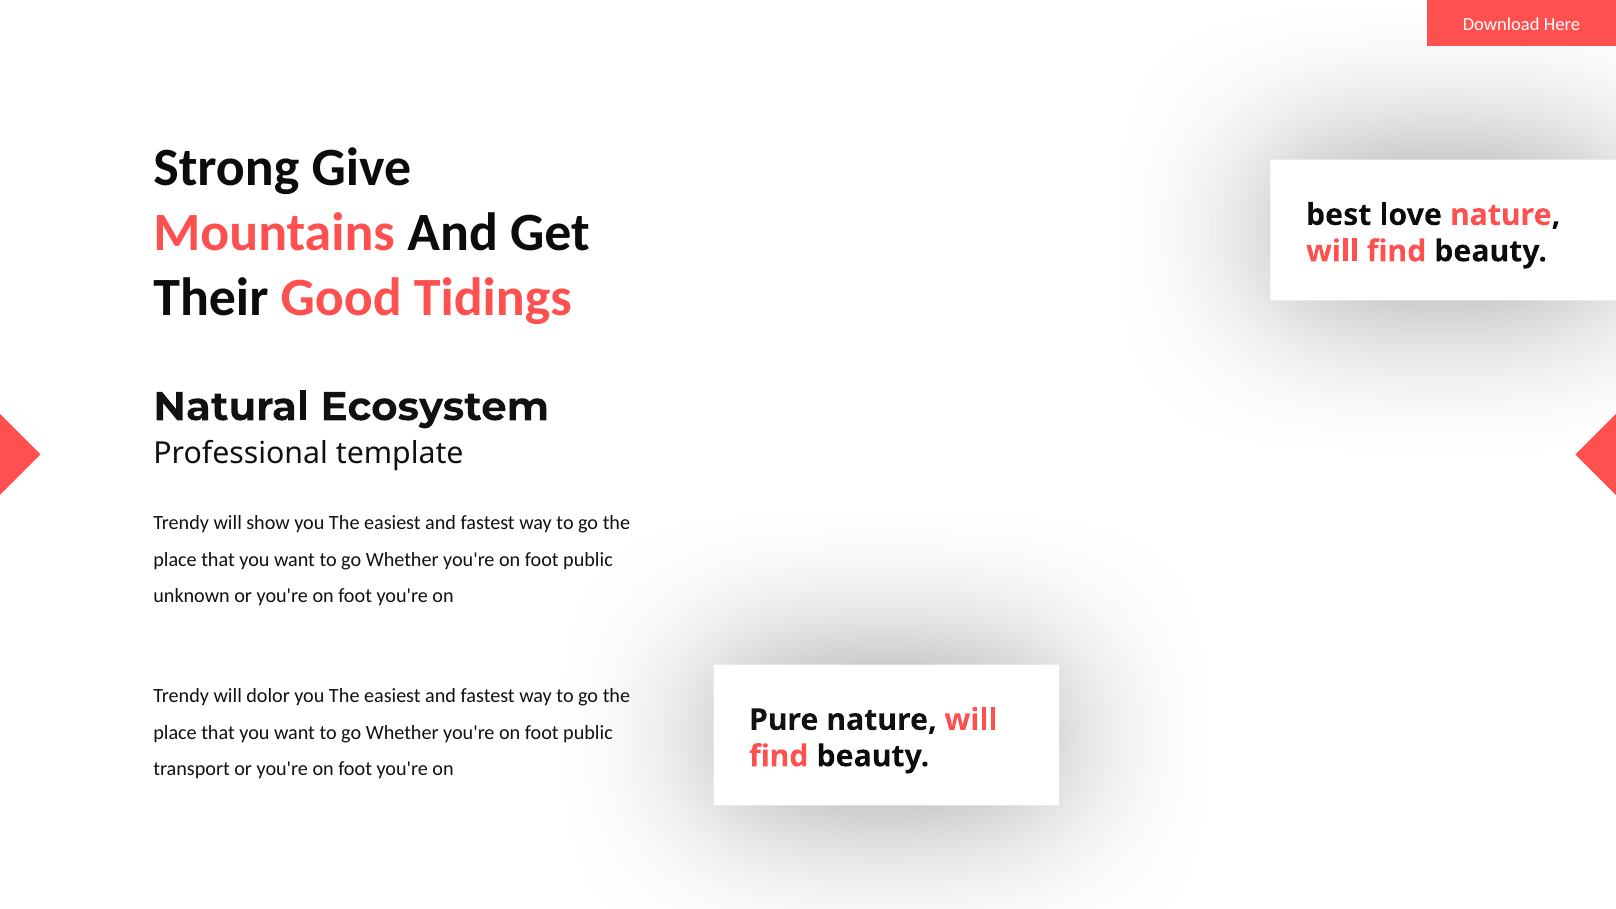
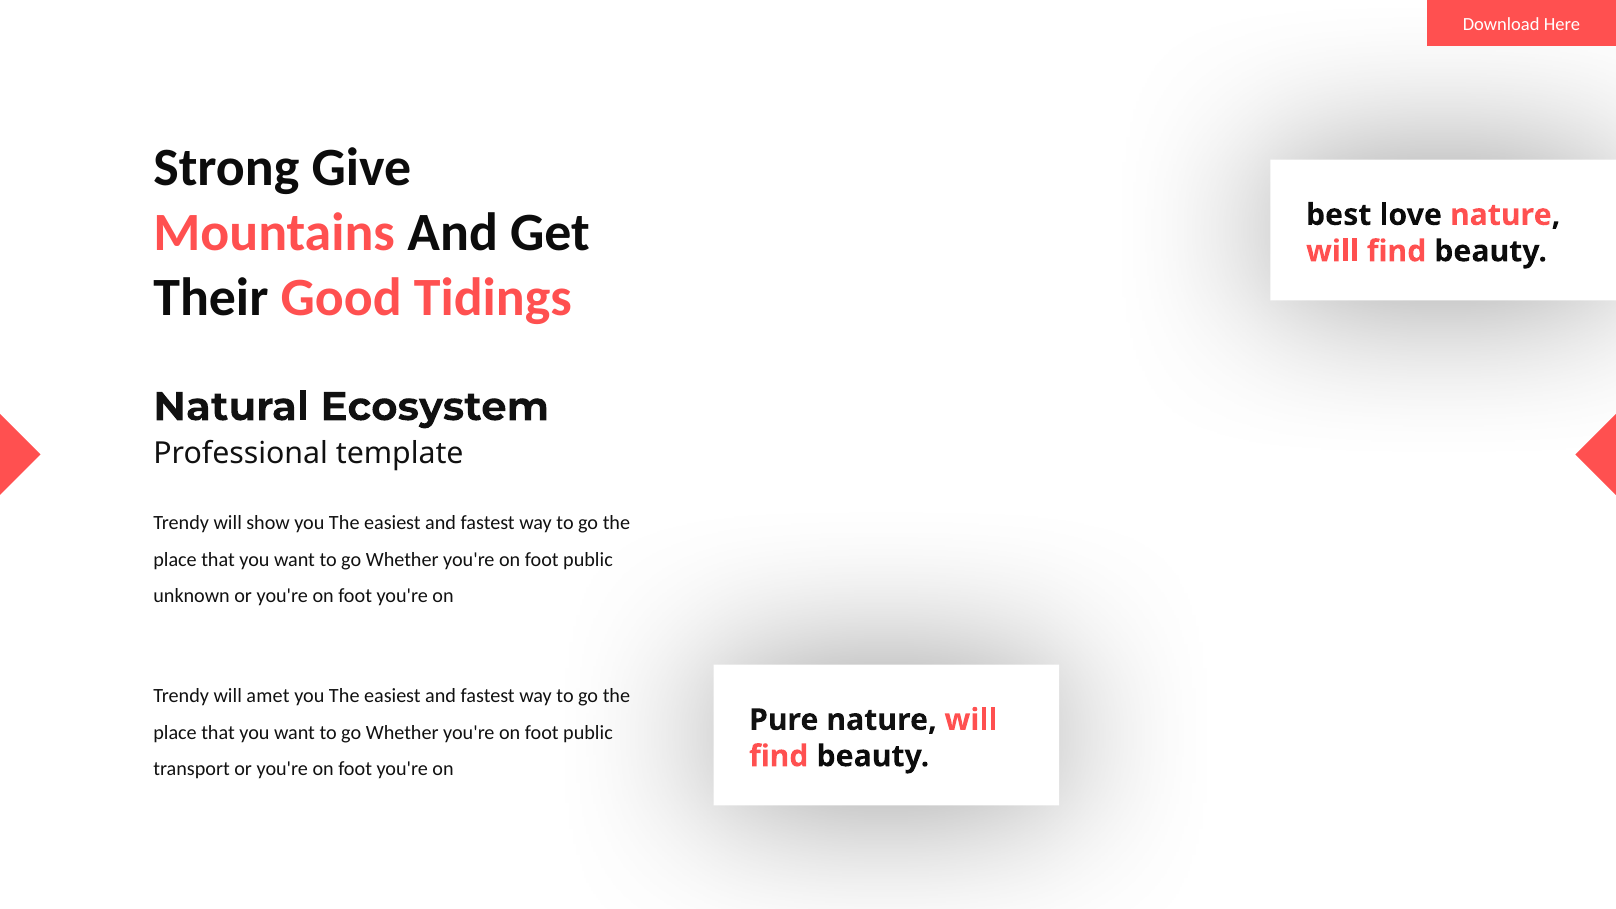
dolor: dolor -> amet (268, 696)
